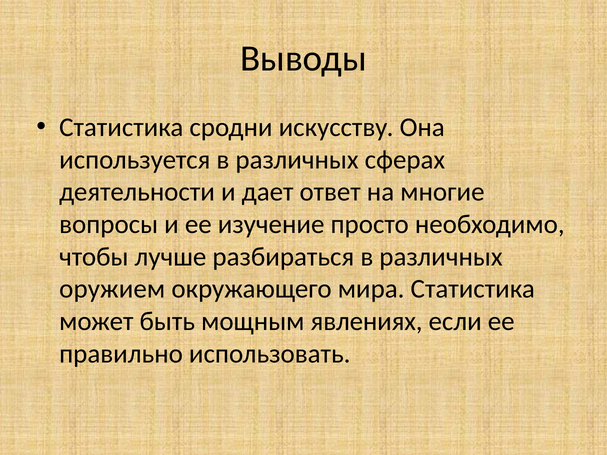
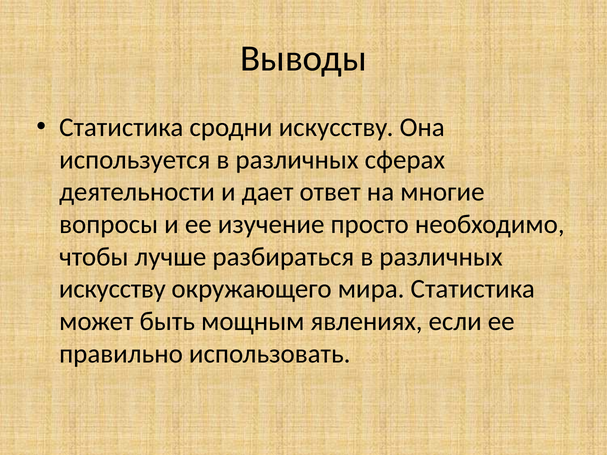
оружием: оружием -> искусству (112, 289)
